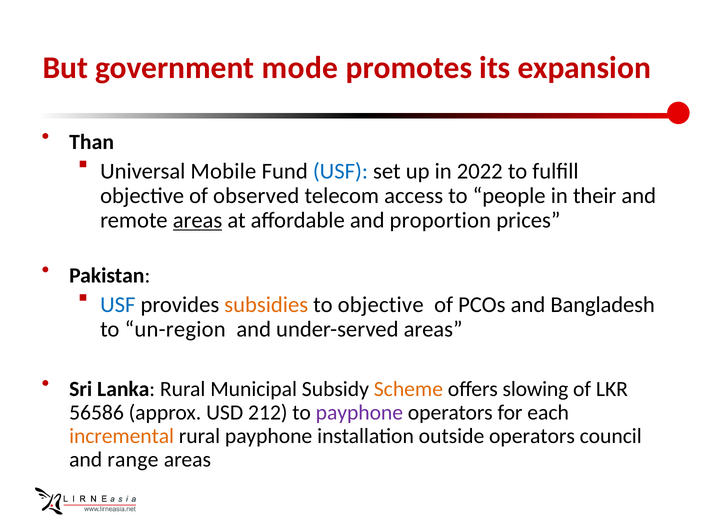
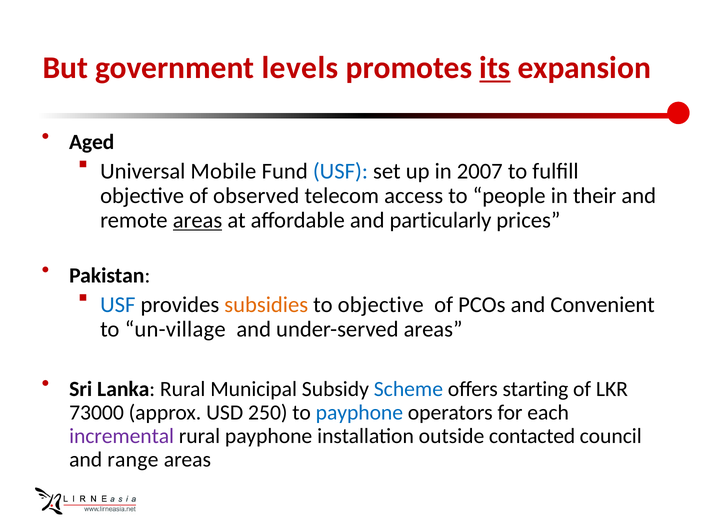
mode: mode -> levels (300, 68)
its underline: none -> present (495, 68)
Than: Than -> Aged (92, 142)
2022: 2022 -> 2007 (480, 171)
proportion: proportion -> particularly (441, 220)
Bangladesh: Bangladesh -> Convenient (603, 305)
un-region: un-region -> un-village (175, 329)
Scheme colour: orange -> blue (408, 389)
slowing: slowing -> starting (535, 389)
56586: 56586 -> 73000 (97, 412)
212: 212 -> 250 (268, 412)
payphone colour: purple -> blue (359, 412)
incremental colour: orange -> purple (122, 436)
outside operators: operators -> contacted (532, 436)
